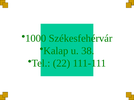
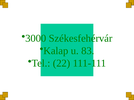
1000: 1000 -> 3000 (36, 38)
38: 38 -> 83 (88, 51)
